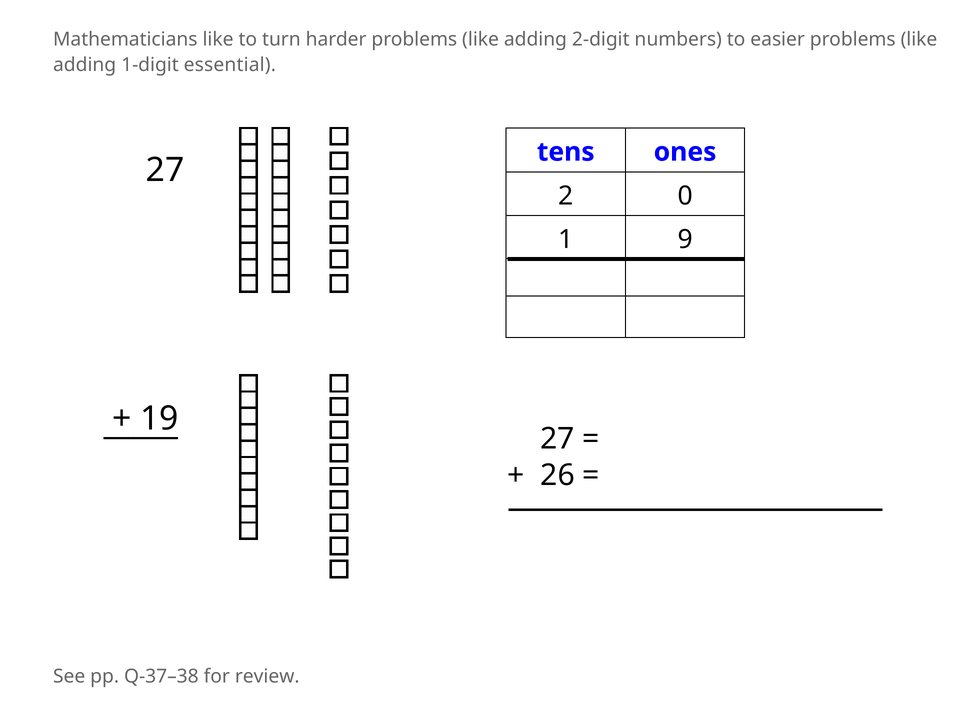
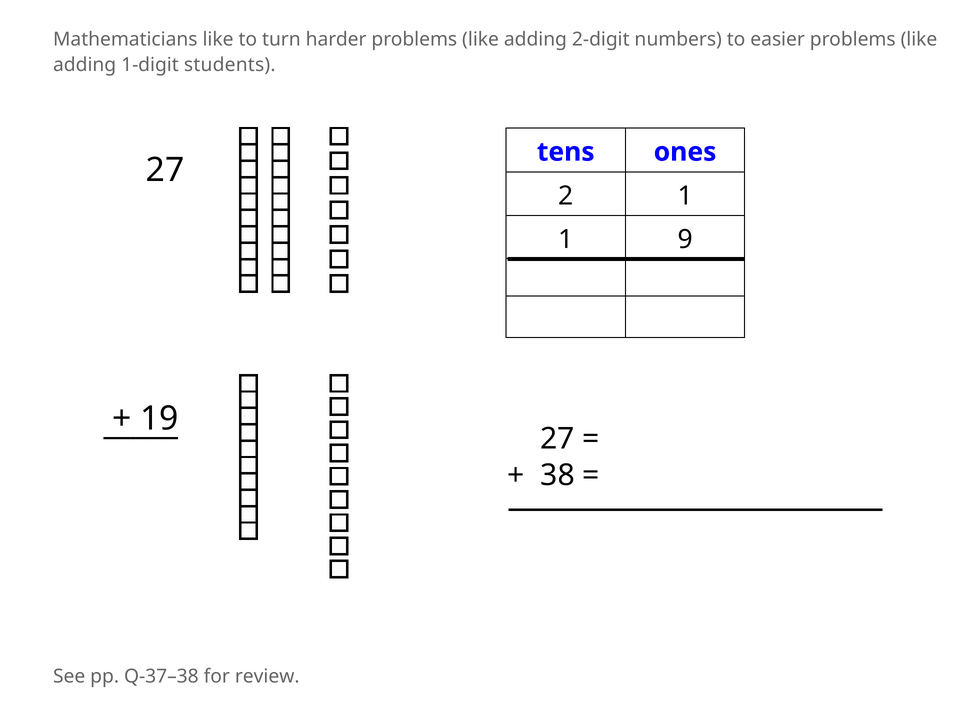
essential: essential -> students (230, 65)
2 0: 0 -> 1 (685, 196)
26: 26 -> 38 (558, 475)
